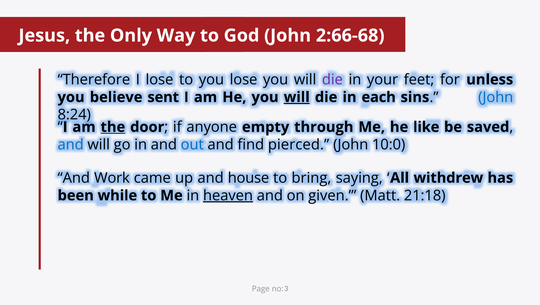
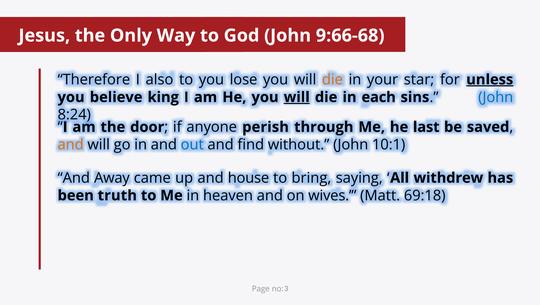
2:66-68: 2:66-68 -> 9:66-68 (350, 35)
I lose: lose -> also (159, 79)
die colour: purple -> orange (332, 79)
feet: feet -> star (419, 79)
unless underline: none -> present (490, 79)
sent: sent -> king (163, 97)
the underline: present -> none (113, 127)
empty: empty -> perish (266, 127)
like: like -> last (426, 127)
and colour: blue -> orange (71, 144)
pierced: pierced -> without (299, 144)
10:0: 10:0 -> 10:1 (389, 144)
Work: Work -> Away (112, 178)
while: while -> truth (117, 195)
heaven underline: present -> none (228, 195)
given: given -> wives (332, 195)
21:18: 21:18 -> 69:18 (425, 195)
